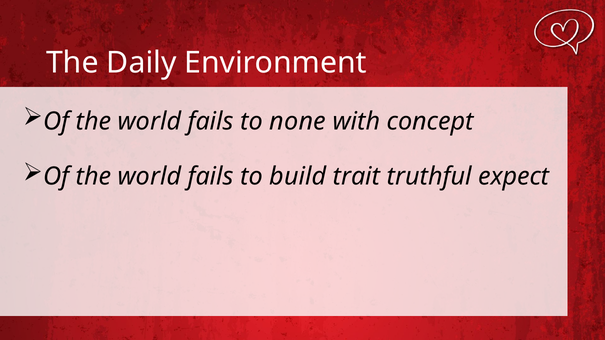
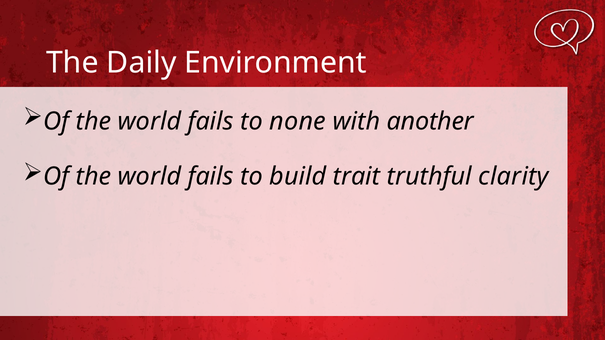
concept: concept -> another (430, 121)
expect: expect -> clarity (514, 177)
